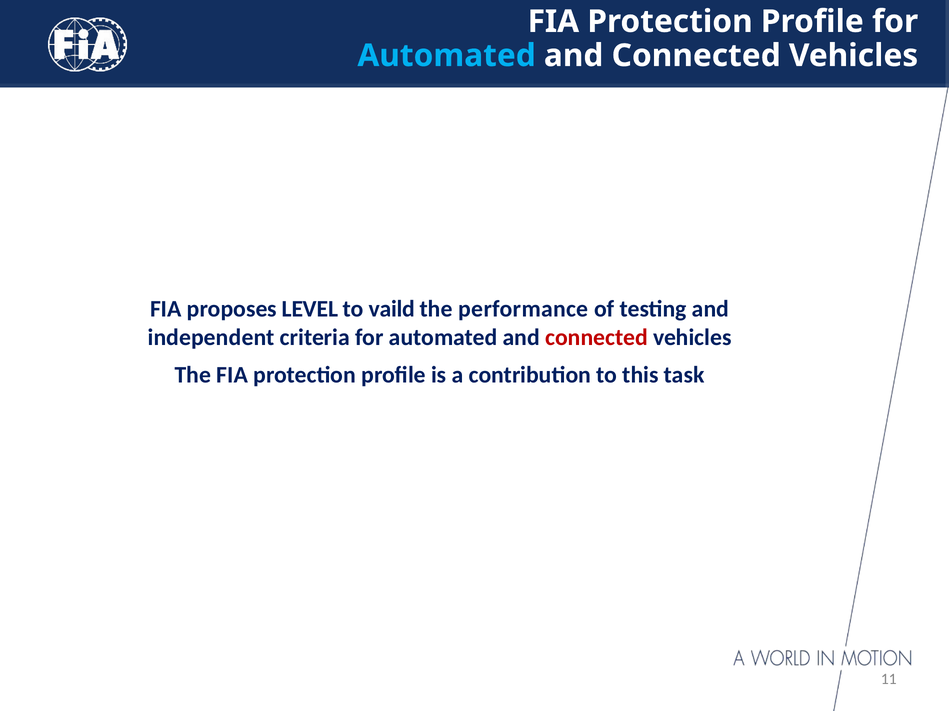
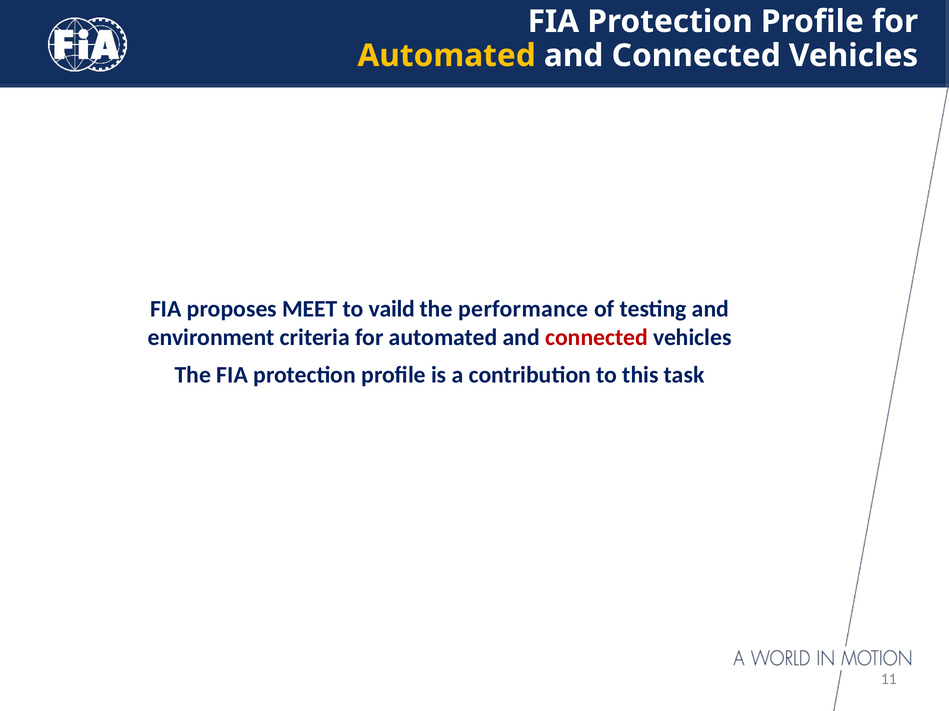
Automated colour: light blue -> yellow (447, 56)
LEVEL: LEVEL -> MEET (310, 309)
independent: independent -> environment (211, 338)
